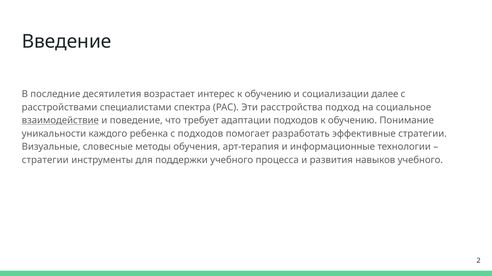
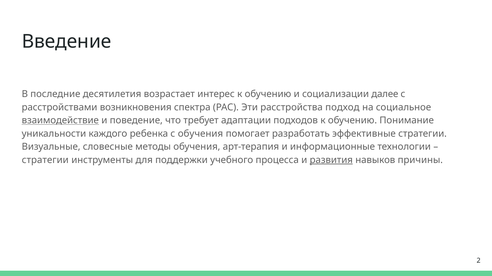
специалистами: специалистами -> возникновения (136, 108)
с подходов: подходов -> обучения (200, 134)
развития underline: none -> present (331, 160)
навыков учебного: учебного -> причины (420, 160)
